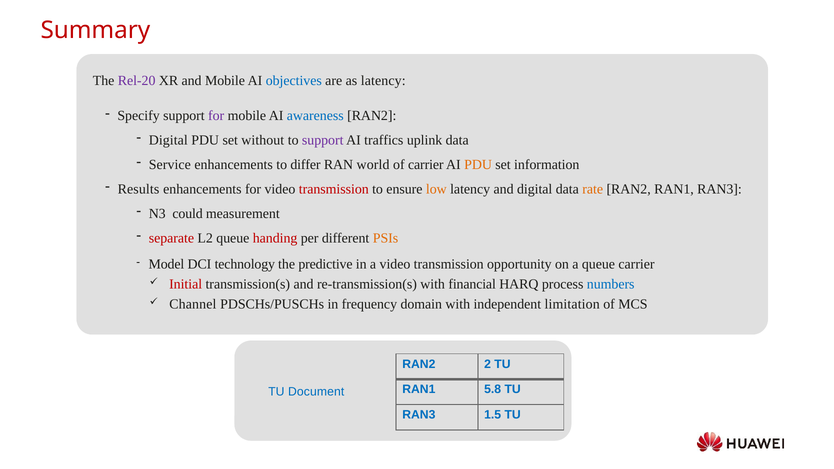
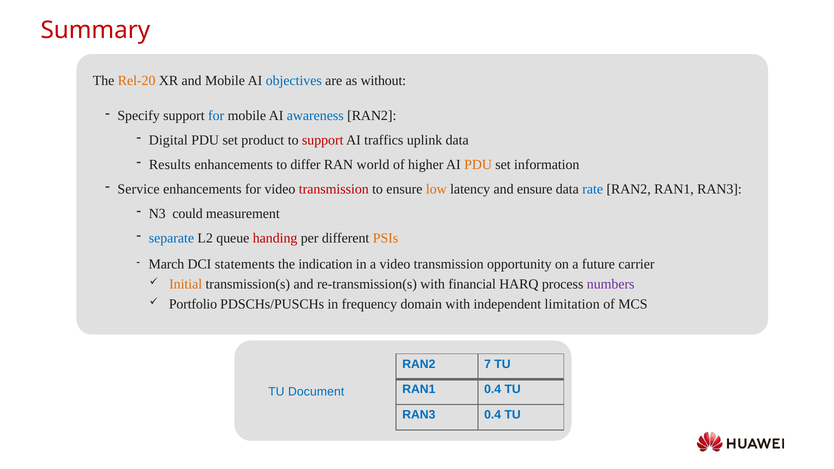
Rel-20 colour: purple -> orange (137, 81)
as latency: latency -> without (383, 81)
for colour: purple -> blue (216, 116)
without: without -> product (263, 140)
support colour: purple -> red (323, 140)
Service: Service -> Results (170, 165)
of carrier: carrier -> higher (426, 165)
Results: Results -> Service (139, 189)
and digital: digital -> ensure (535, 189)
rate colour: orange -> blue (593, 189)
separate colour: red -> blue (171, 238)
Model: Model -> March (166, 264)
technology: technology -> statements (245, 264)
predictive: predictive -> indication (325, 264)
a queue: queue -> future (598, 264)
Initial colour: red -> orange (186, 284)
numbers colour: blue -> purple (611, 284)
Channel: Channel -> Portfolio (193, 304)
2: 2 -> 7 (488, 364)
RAN1 5.8: 5.8 -> 0.4 (493, 389)
RAN3 1.5: 1.5 -> 0.4 (493, 415)
